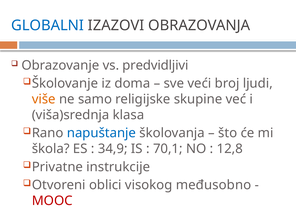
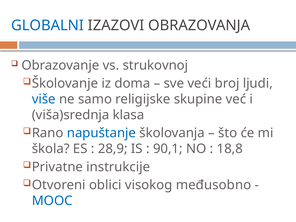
predvidljivi: predvidljivi -> strukovnoj (155, 65)
više colour: orange -> blue (44, 99)
34,9: 34,9 -> 28,9 (113, 149)
70,1: 70,1 -> 90,1 (168, 149)
12,8: 12,8 -> 18,8 (230, 149)
MOOC colour: red -> blue (52, 201)
